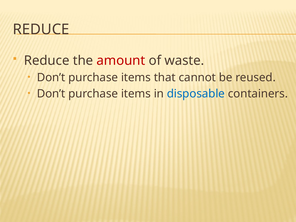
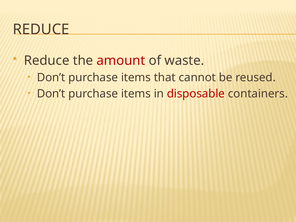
disposable colour: blue -> red (196, 94)
